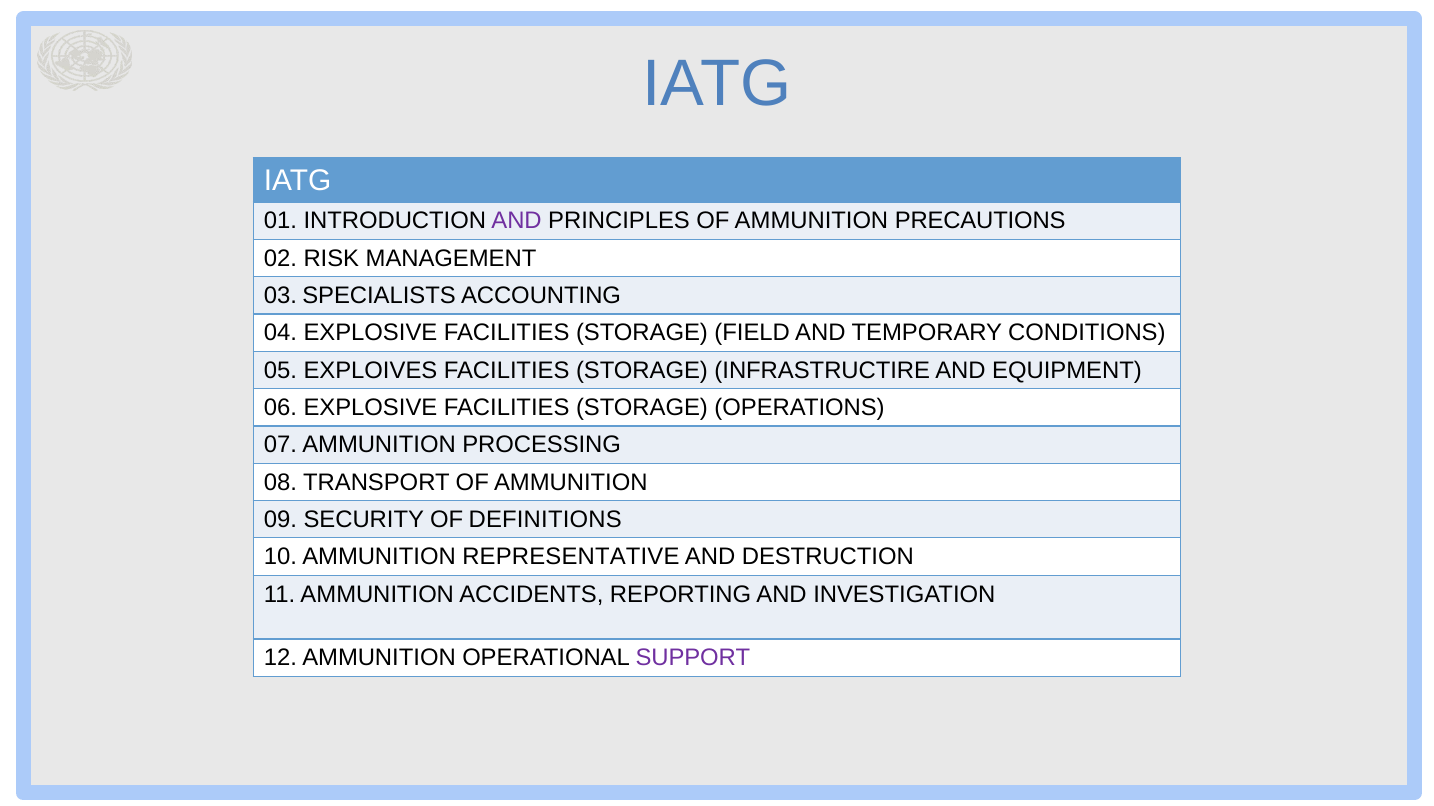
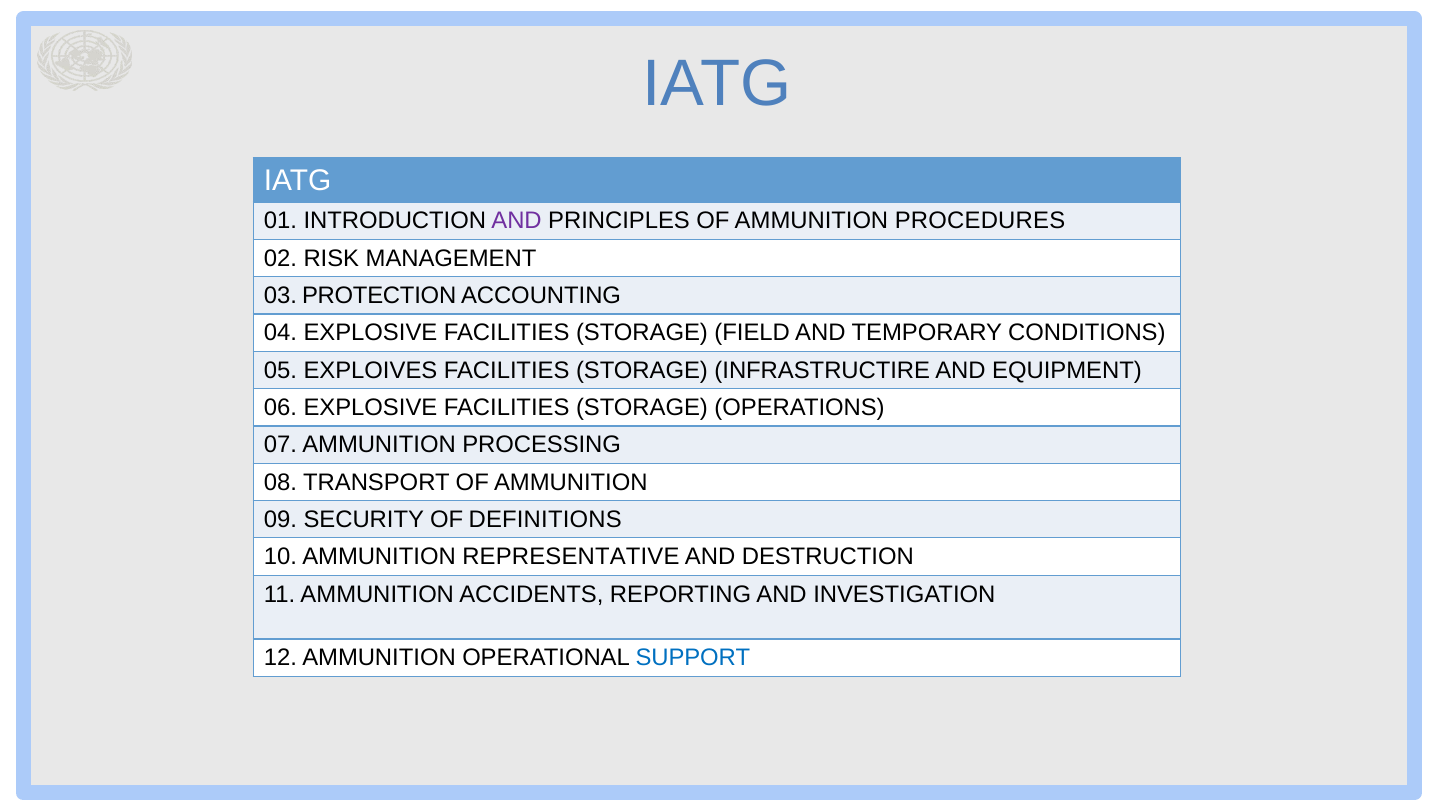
PRECAUTIONS: PRECAUTIONS -> PROCEDURES (980, 221)
SPECIALISTS: SPECIALISTS -> PROTECTION (379, 296)
SUPPORT colour: purple -> blue (693, 659)
